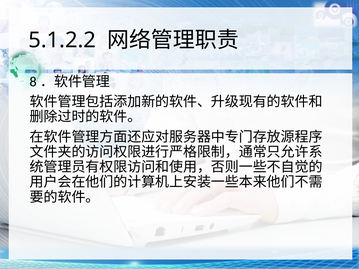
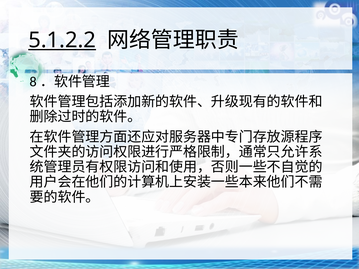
5.1.2.2 underline: none -> present (62, 40)
